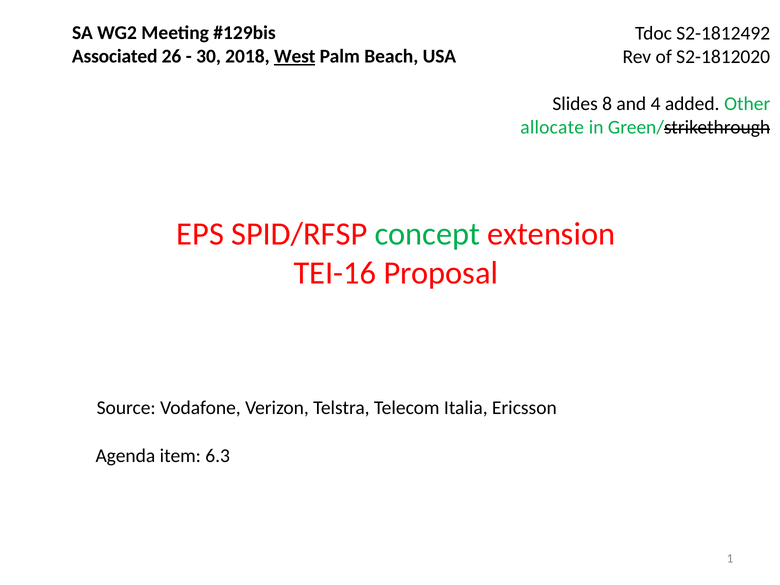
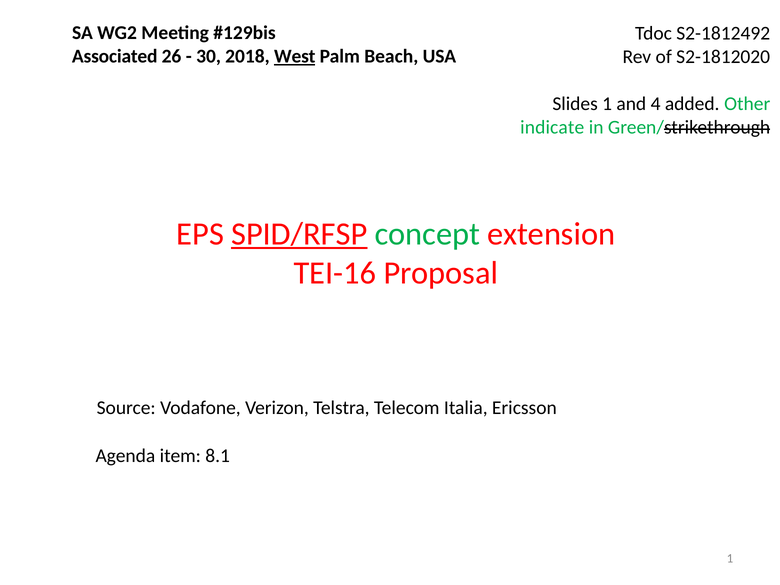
Slides 8: 8 -> 1 (607, 104)
allocate: allocate -> indicate (552, 127)
SPID/RFSP underline: none -> present (299, 234)
6.3: 6.3 -> 8.1 (218, 456)
